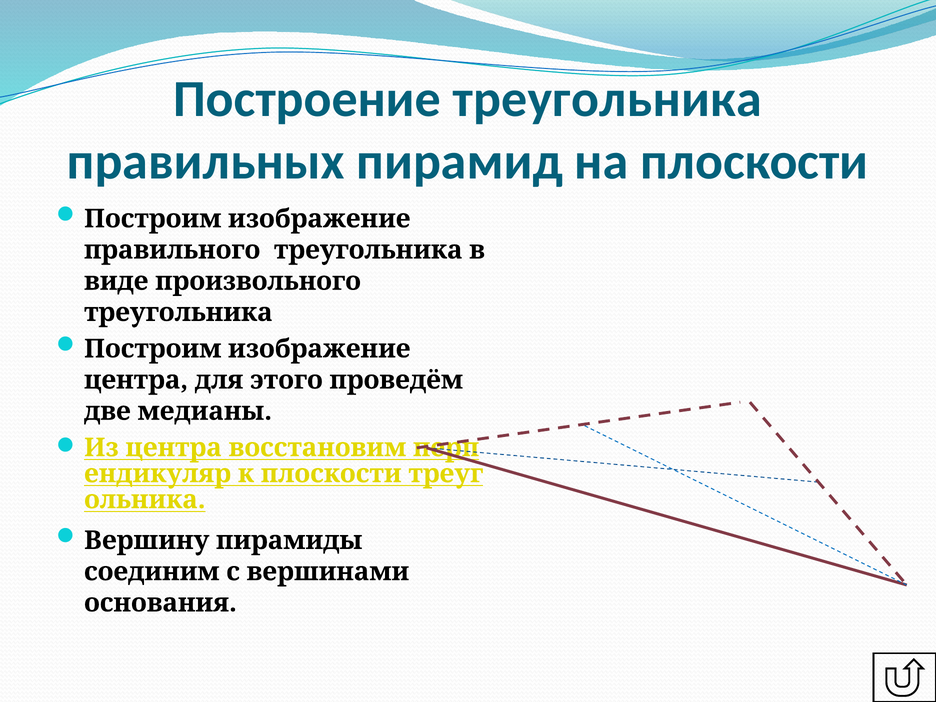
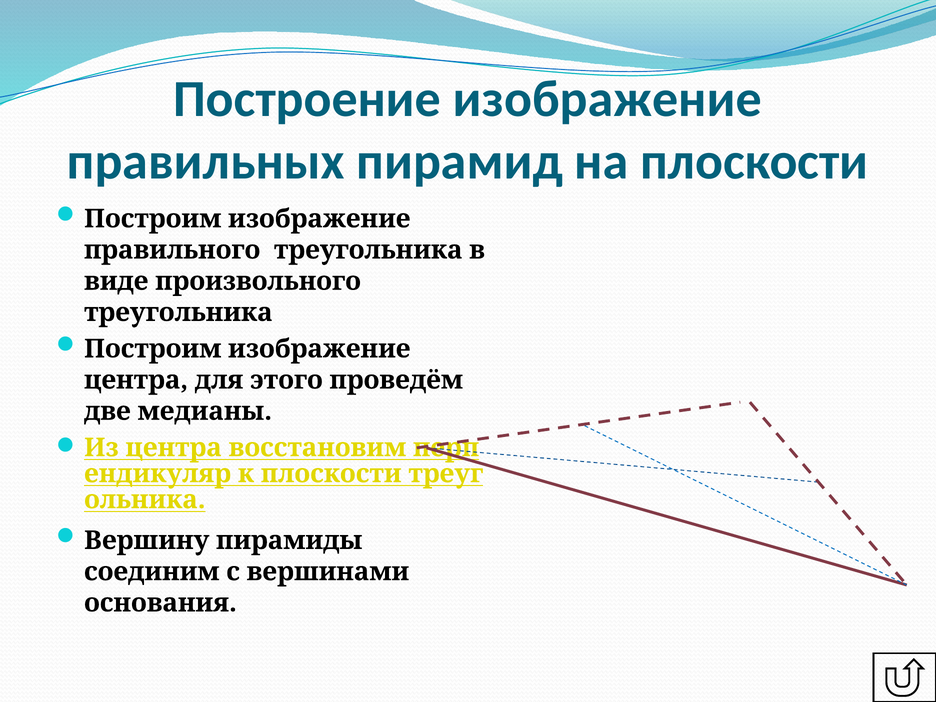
Построение треугольника: треугольника -> изображение (607, 99)
